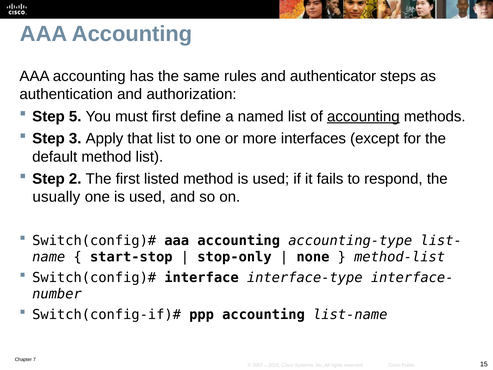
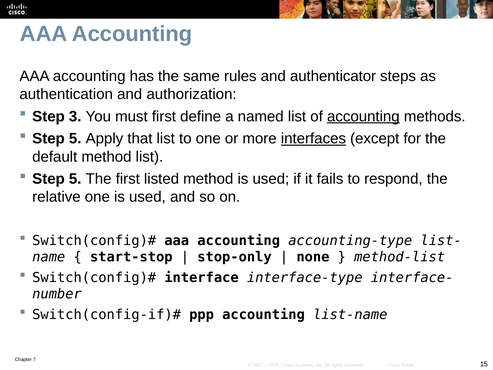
5: 5 -> 3 (75, 116)
3: 3 -> 5 (75, 139)
interfaces underline: none -> present (313, 139)
2: 2 -> 5 (75, 179)
usually: usually -> relative (56, 197)
